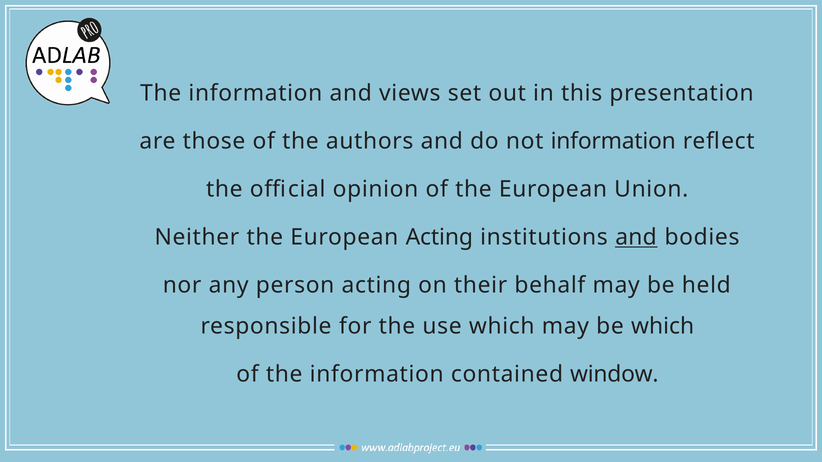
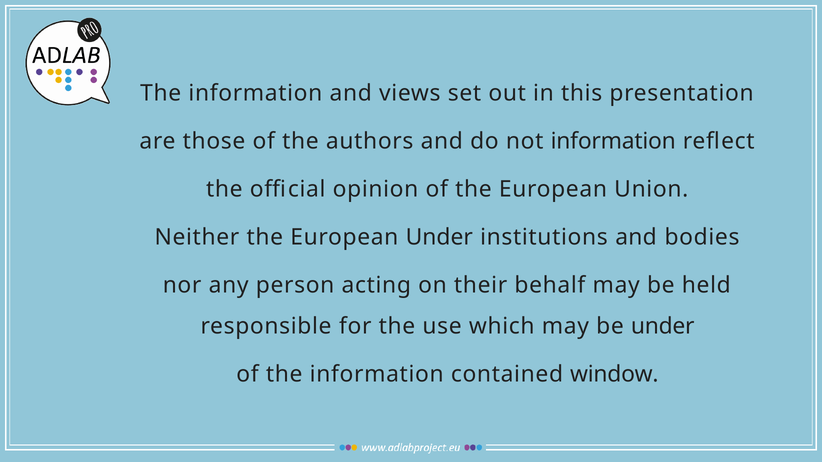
European Acting: Acting -> Under (439, 237)
and underline: present -> none (636, 237)
be which: which -> under (663, 327)
